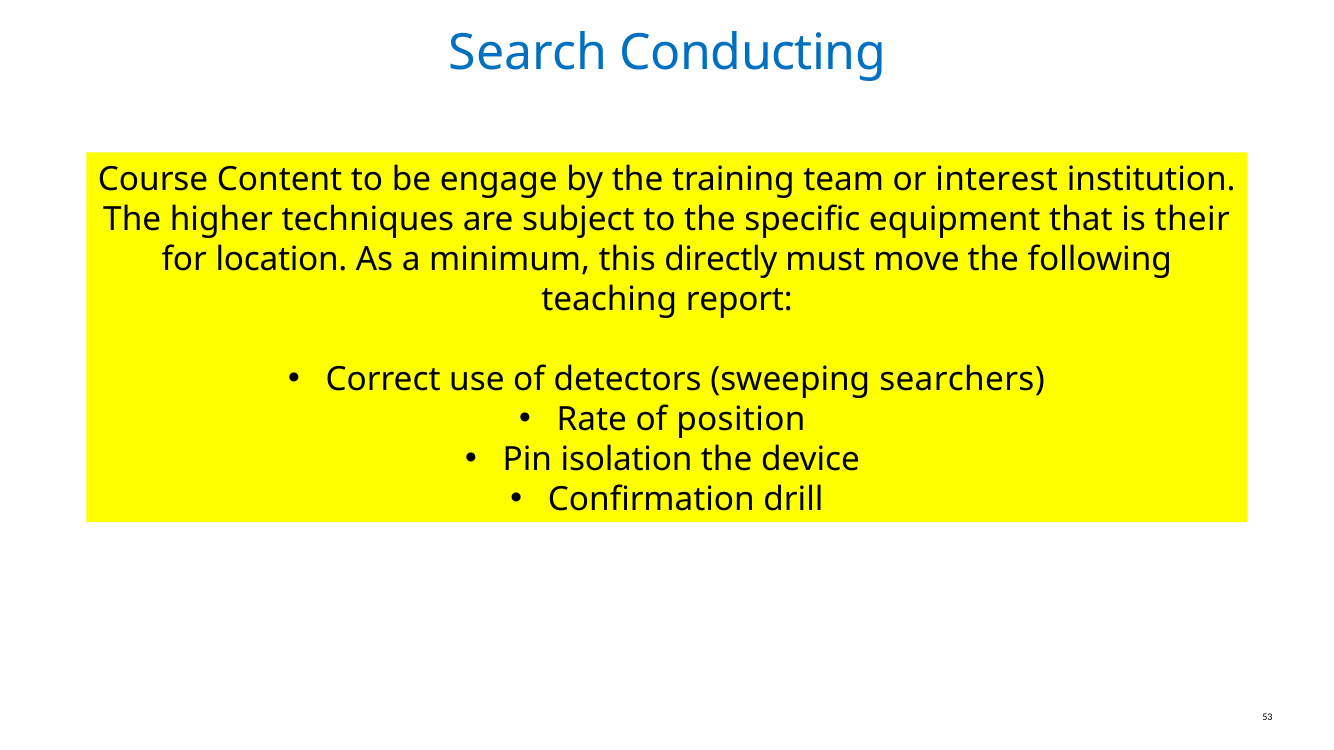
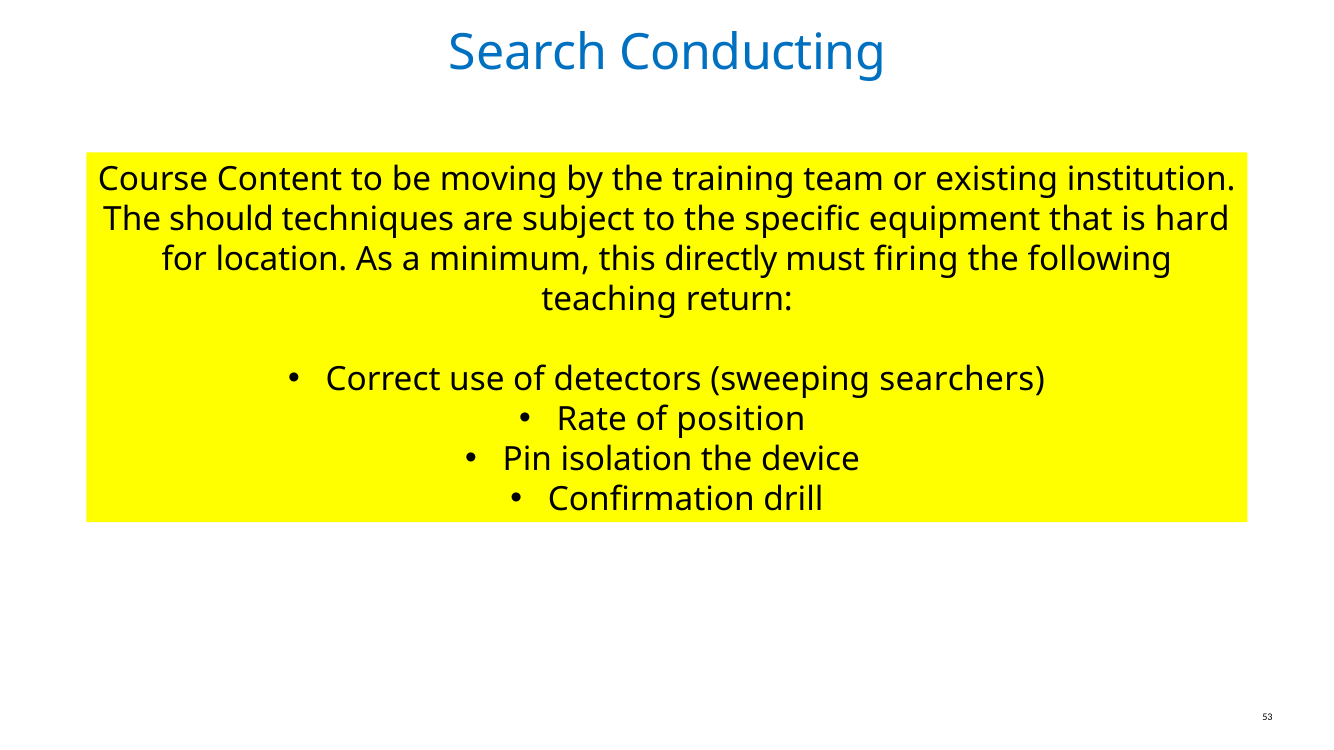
engage: engage -> moving (499, 180)
interest: interest -> existing (997, 180)
higher: higher -> should (222, 220)
their: their -> hard (1192, 220)
move: move -> firing (916, 260)
report: report -> return (739, 300)
